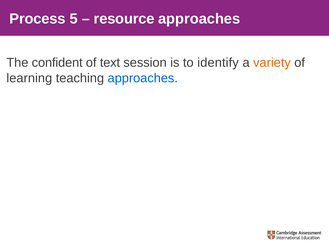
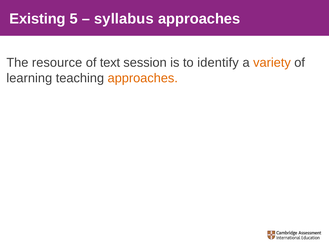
Process: Process -> Existing (38, 19)
resource: resource -> syllabus (124, 19)
confident: confident -> resource (57, 63)
approaches colour: blue -> orange (143, 78)
